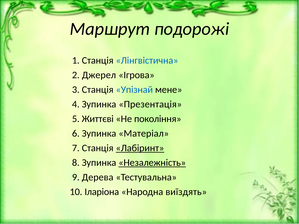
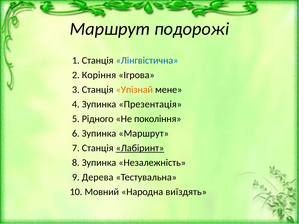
Джерел: Джерел -> Коріння (99, 75)
Упізнай colour: blue -> orange (134, 90)
Життєві: Життєві -> Рідного (98, 119)
Зупинка Матеріал: Матеріал -> Маршрут (144, 134)
Незалежність underline: present -> none (152, 163)
Іларіона: Іларіона -> Мовний (102, 192)
